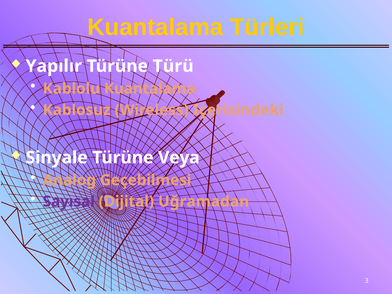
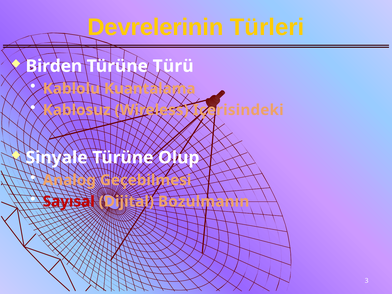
Kuantalama: Kuantalama -> Devrelerinin (155, 27)
Yapılır: Yapılır -> Birden (54, 66)
Veya: Veya -> Olup (179, 158)
Sayısal colour: purple -> red (69, 201)
Uğramadan: Uğramadan -> Bozulmanın (204, 201)
